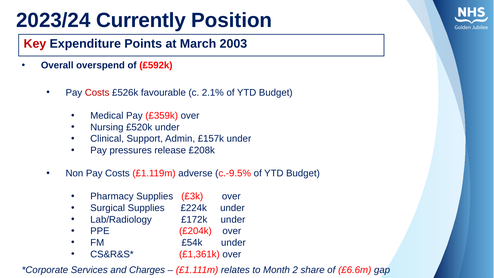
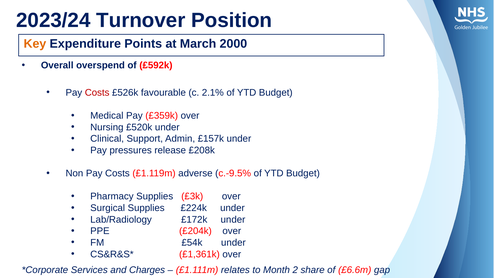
Currently: Currently -> Turnover (141, 20)
Key colour: red -> orange (35, 44)
2003: 2003 -> 2000 (233, 44)
